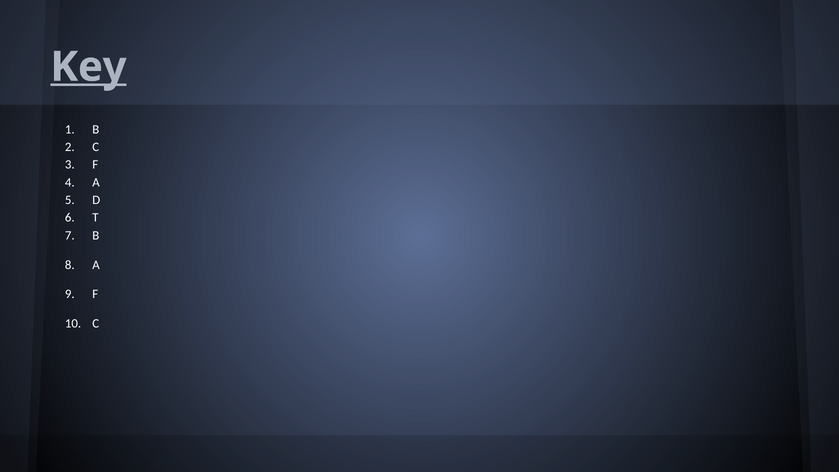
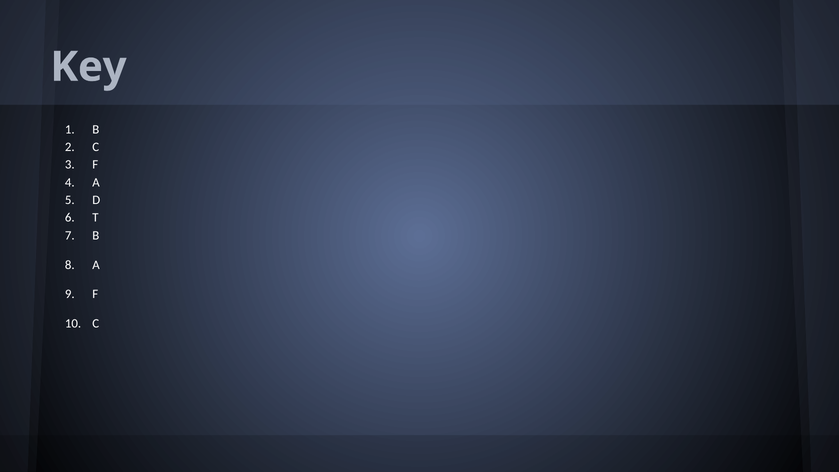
Key underline: present -> none (88, 67)
